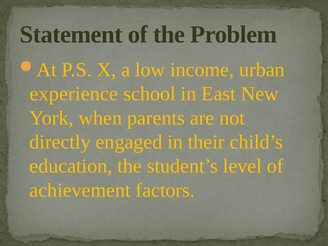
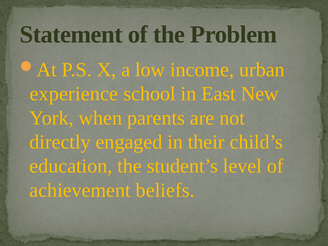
factors: factors -> beliefs (165, 190)
